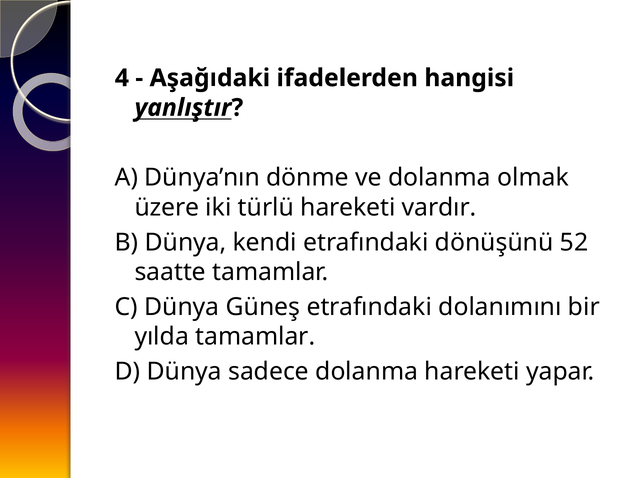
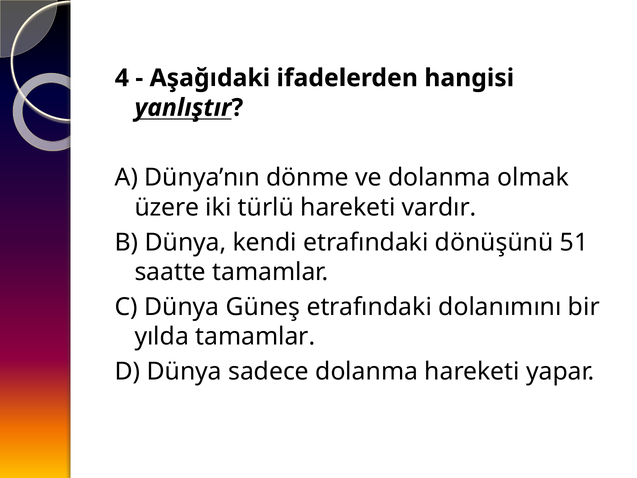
52: 52 -> 51 (574, 242)
